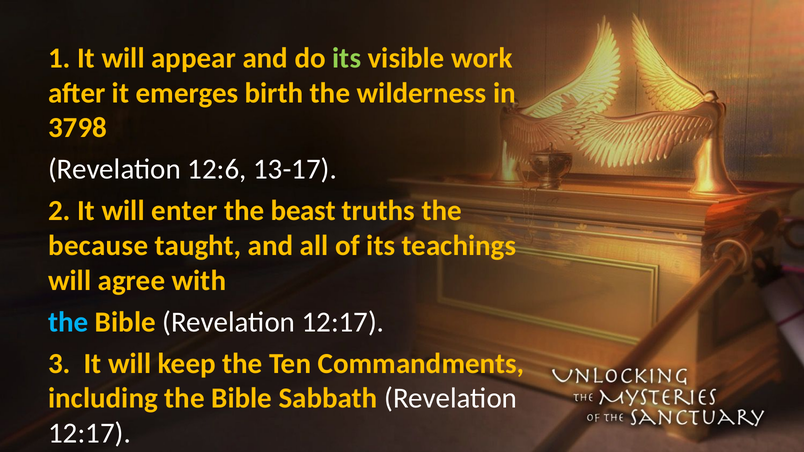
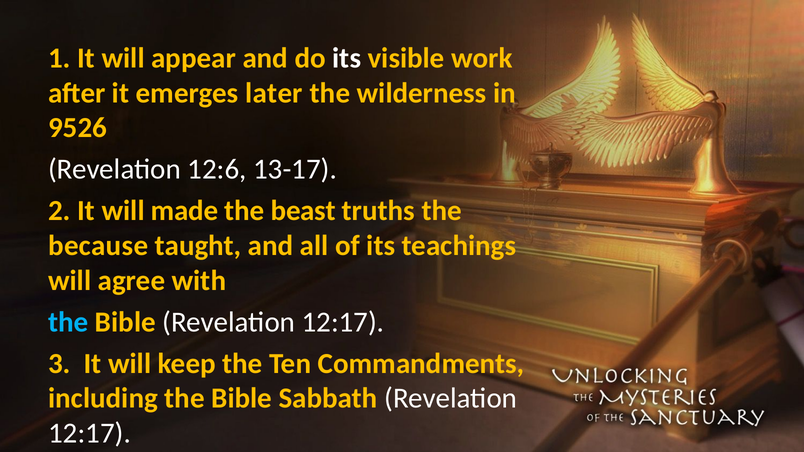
its colour: light green -> white (347, 58)
birth: birth -> later (274, 93)
3798: 3798 -> 9526 (78, 128)
enter: enter -> made (185, 211)
